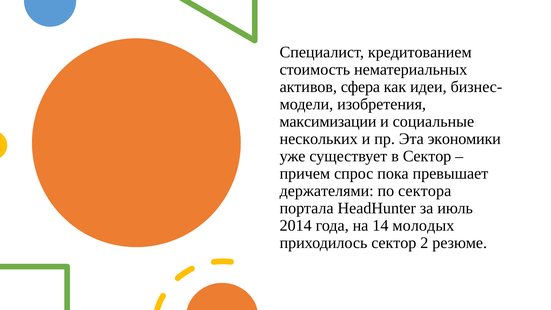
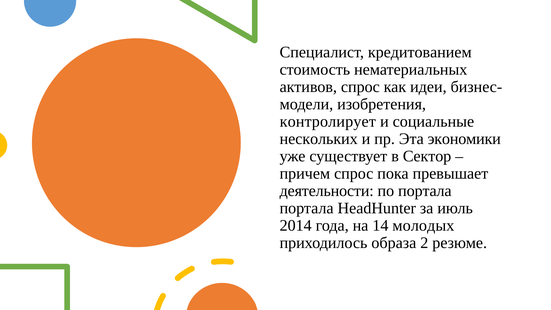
активов сфера: сфера -> спрос (360, 87)
максимизации: максимизации -> контролирует (328, 121)
держателями: держателями -> деятельности (327, 191)
по сектора: сектора -> портала (425, 191)
приходилось сектор: сектор -> образа (394, 243)
